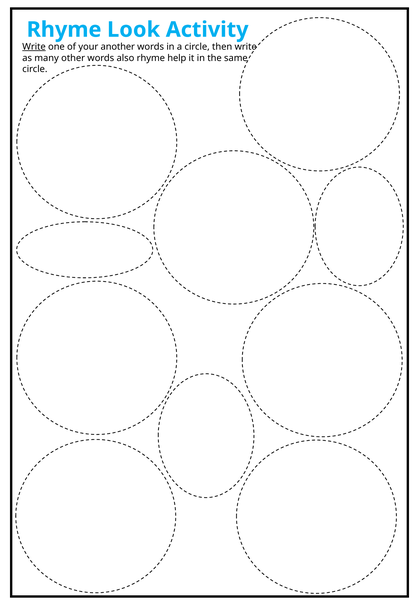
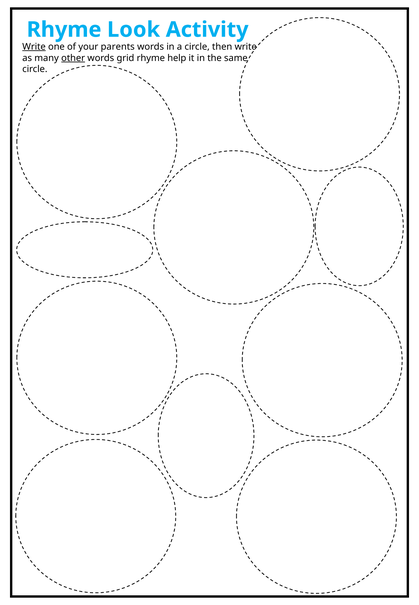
another: another -> parents (118, 47)
other underline: none -> present (73, 58)
also: also -> grid (125, 58)
